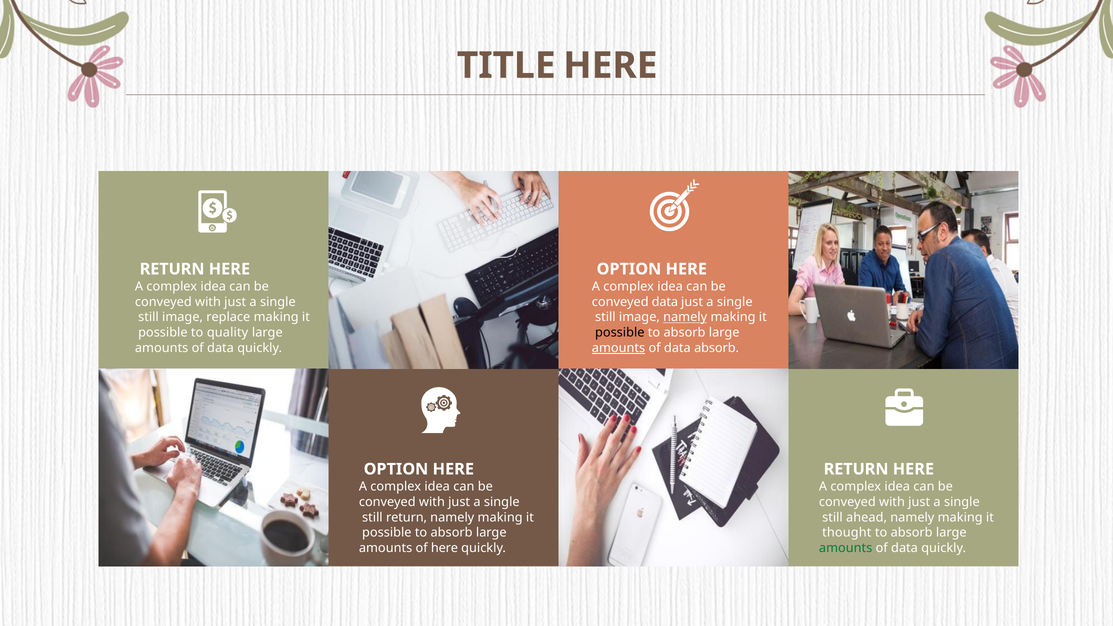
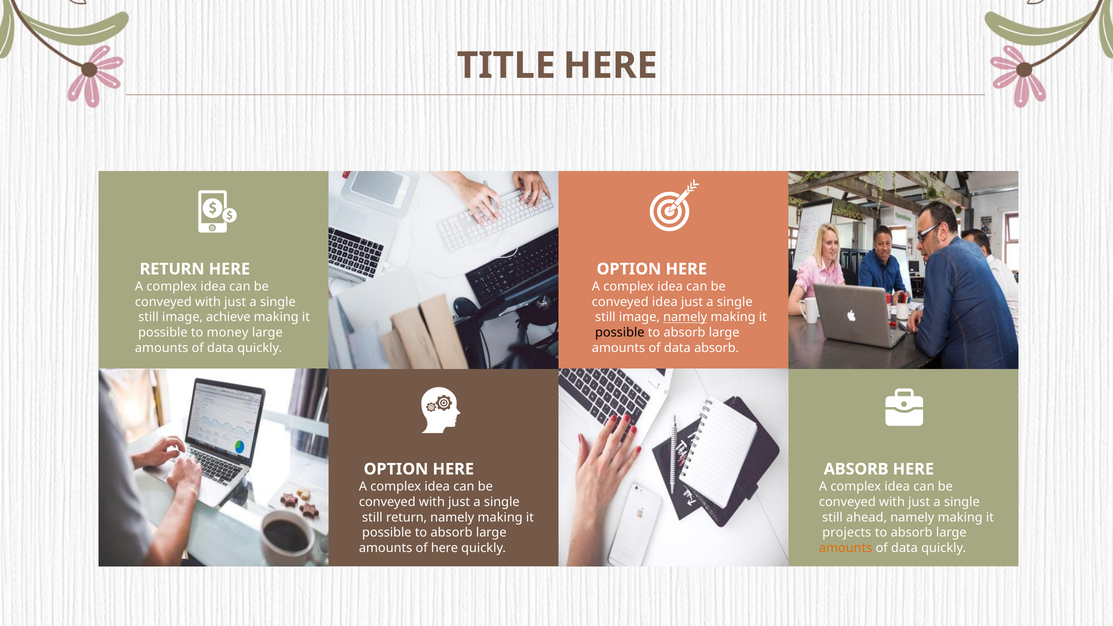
conveyed data: data -> idea (665, 302)
replace: replace -> achieve (228, 317)
quality: quality -> money (228, 333)
amounts underline: present -> none (619, 348)
RETURN: RETURN -> ABSORB (856, 469)
thought: thought -> projects (847, 533)
amounts colour: green -> orange (846, 548)
